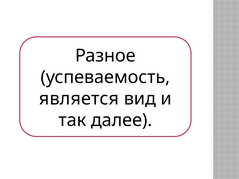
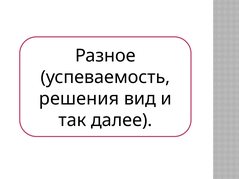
является: является -> решения (79, 99)
